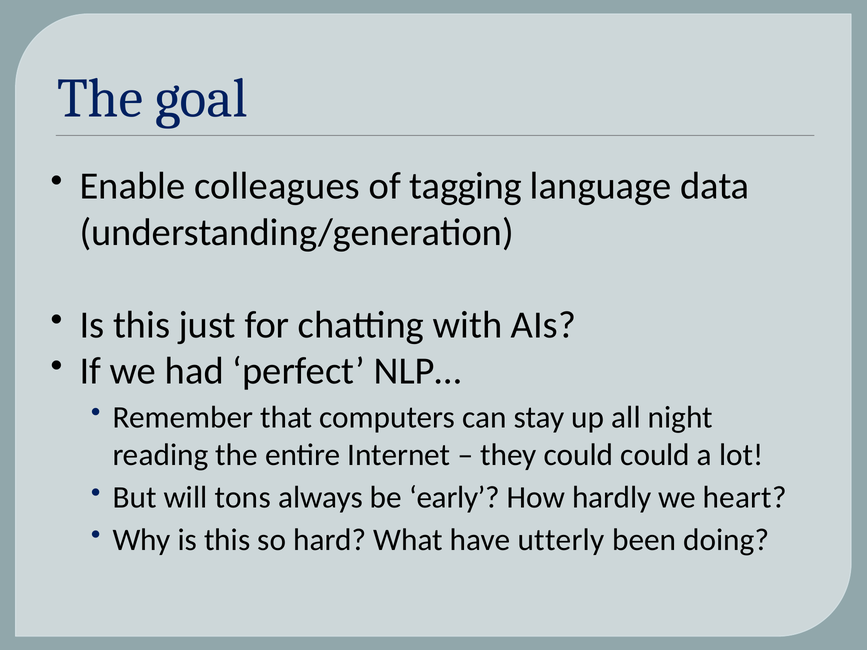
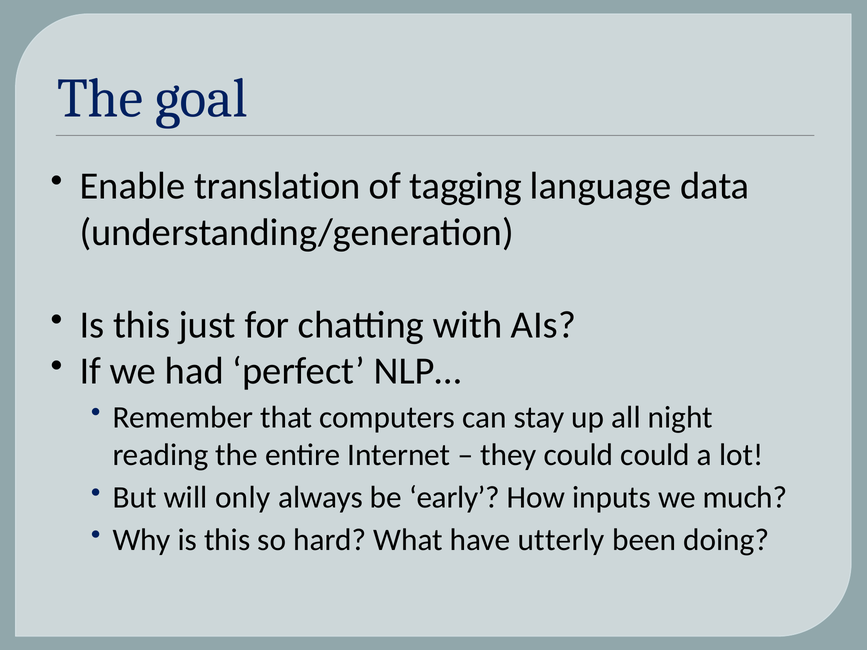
colleagues: colleagues -> translation (277, 186)
tons: tons -> only (243, 498)
hardly: hardly -> inputs (612, 498)
heart: heart -> much (745, 498)
